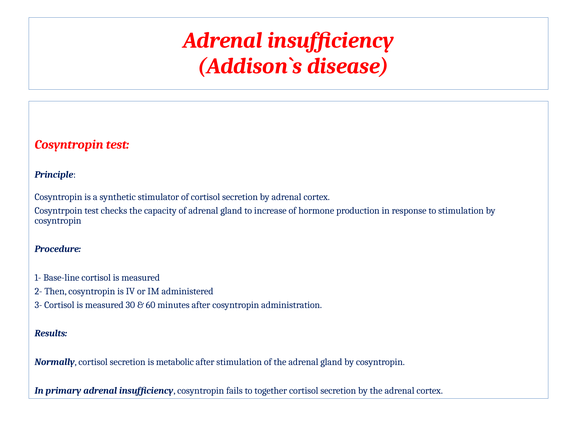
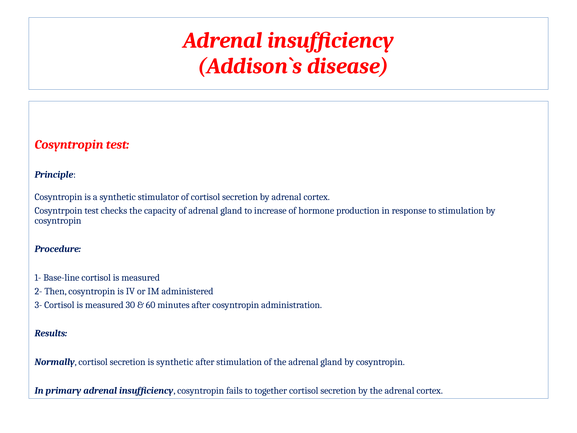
is metabolic: metabolic -> synthetic (175, 362)
